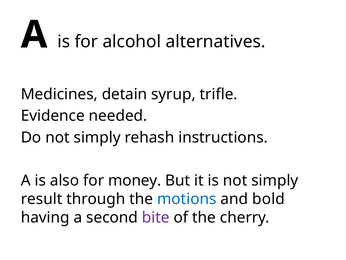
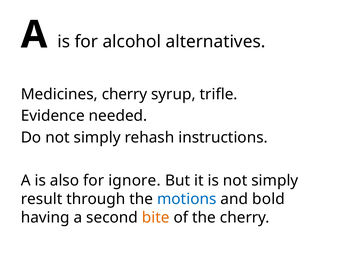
Medicines detain: detain -> cherry (125, 94)
money: money -> ignore (135, 180)
bite colour: purple -> orange (156, 217)
